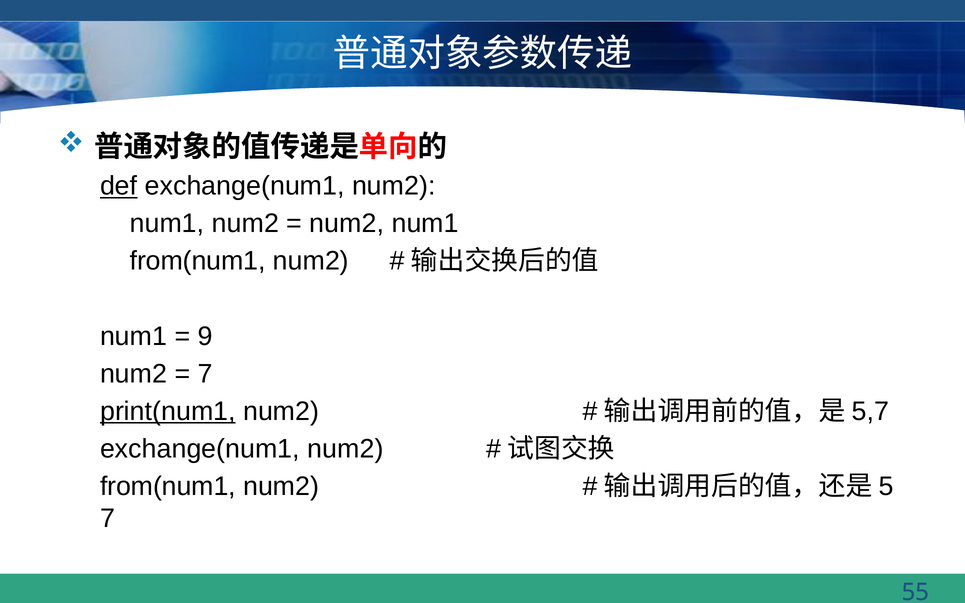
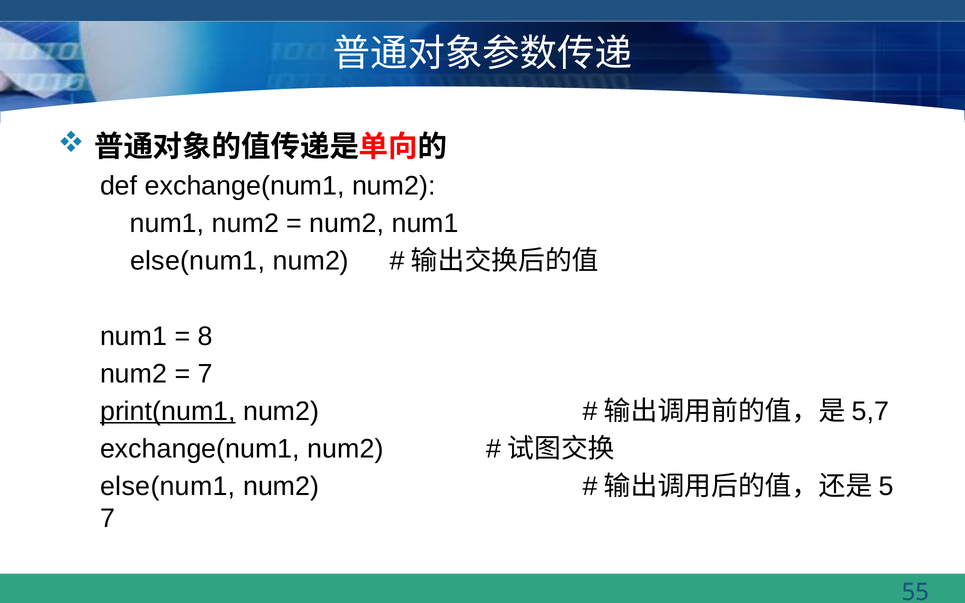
def underline: present -> none (119, 186)
from(num1: from(num1 -> else(num1 (198, 261)
9: 9 -> 8 (205, 336)
from(num1: from(num1 -> else(num1 (168, 486)
